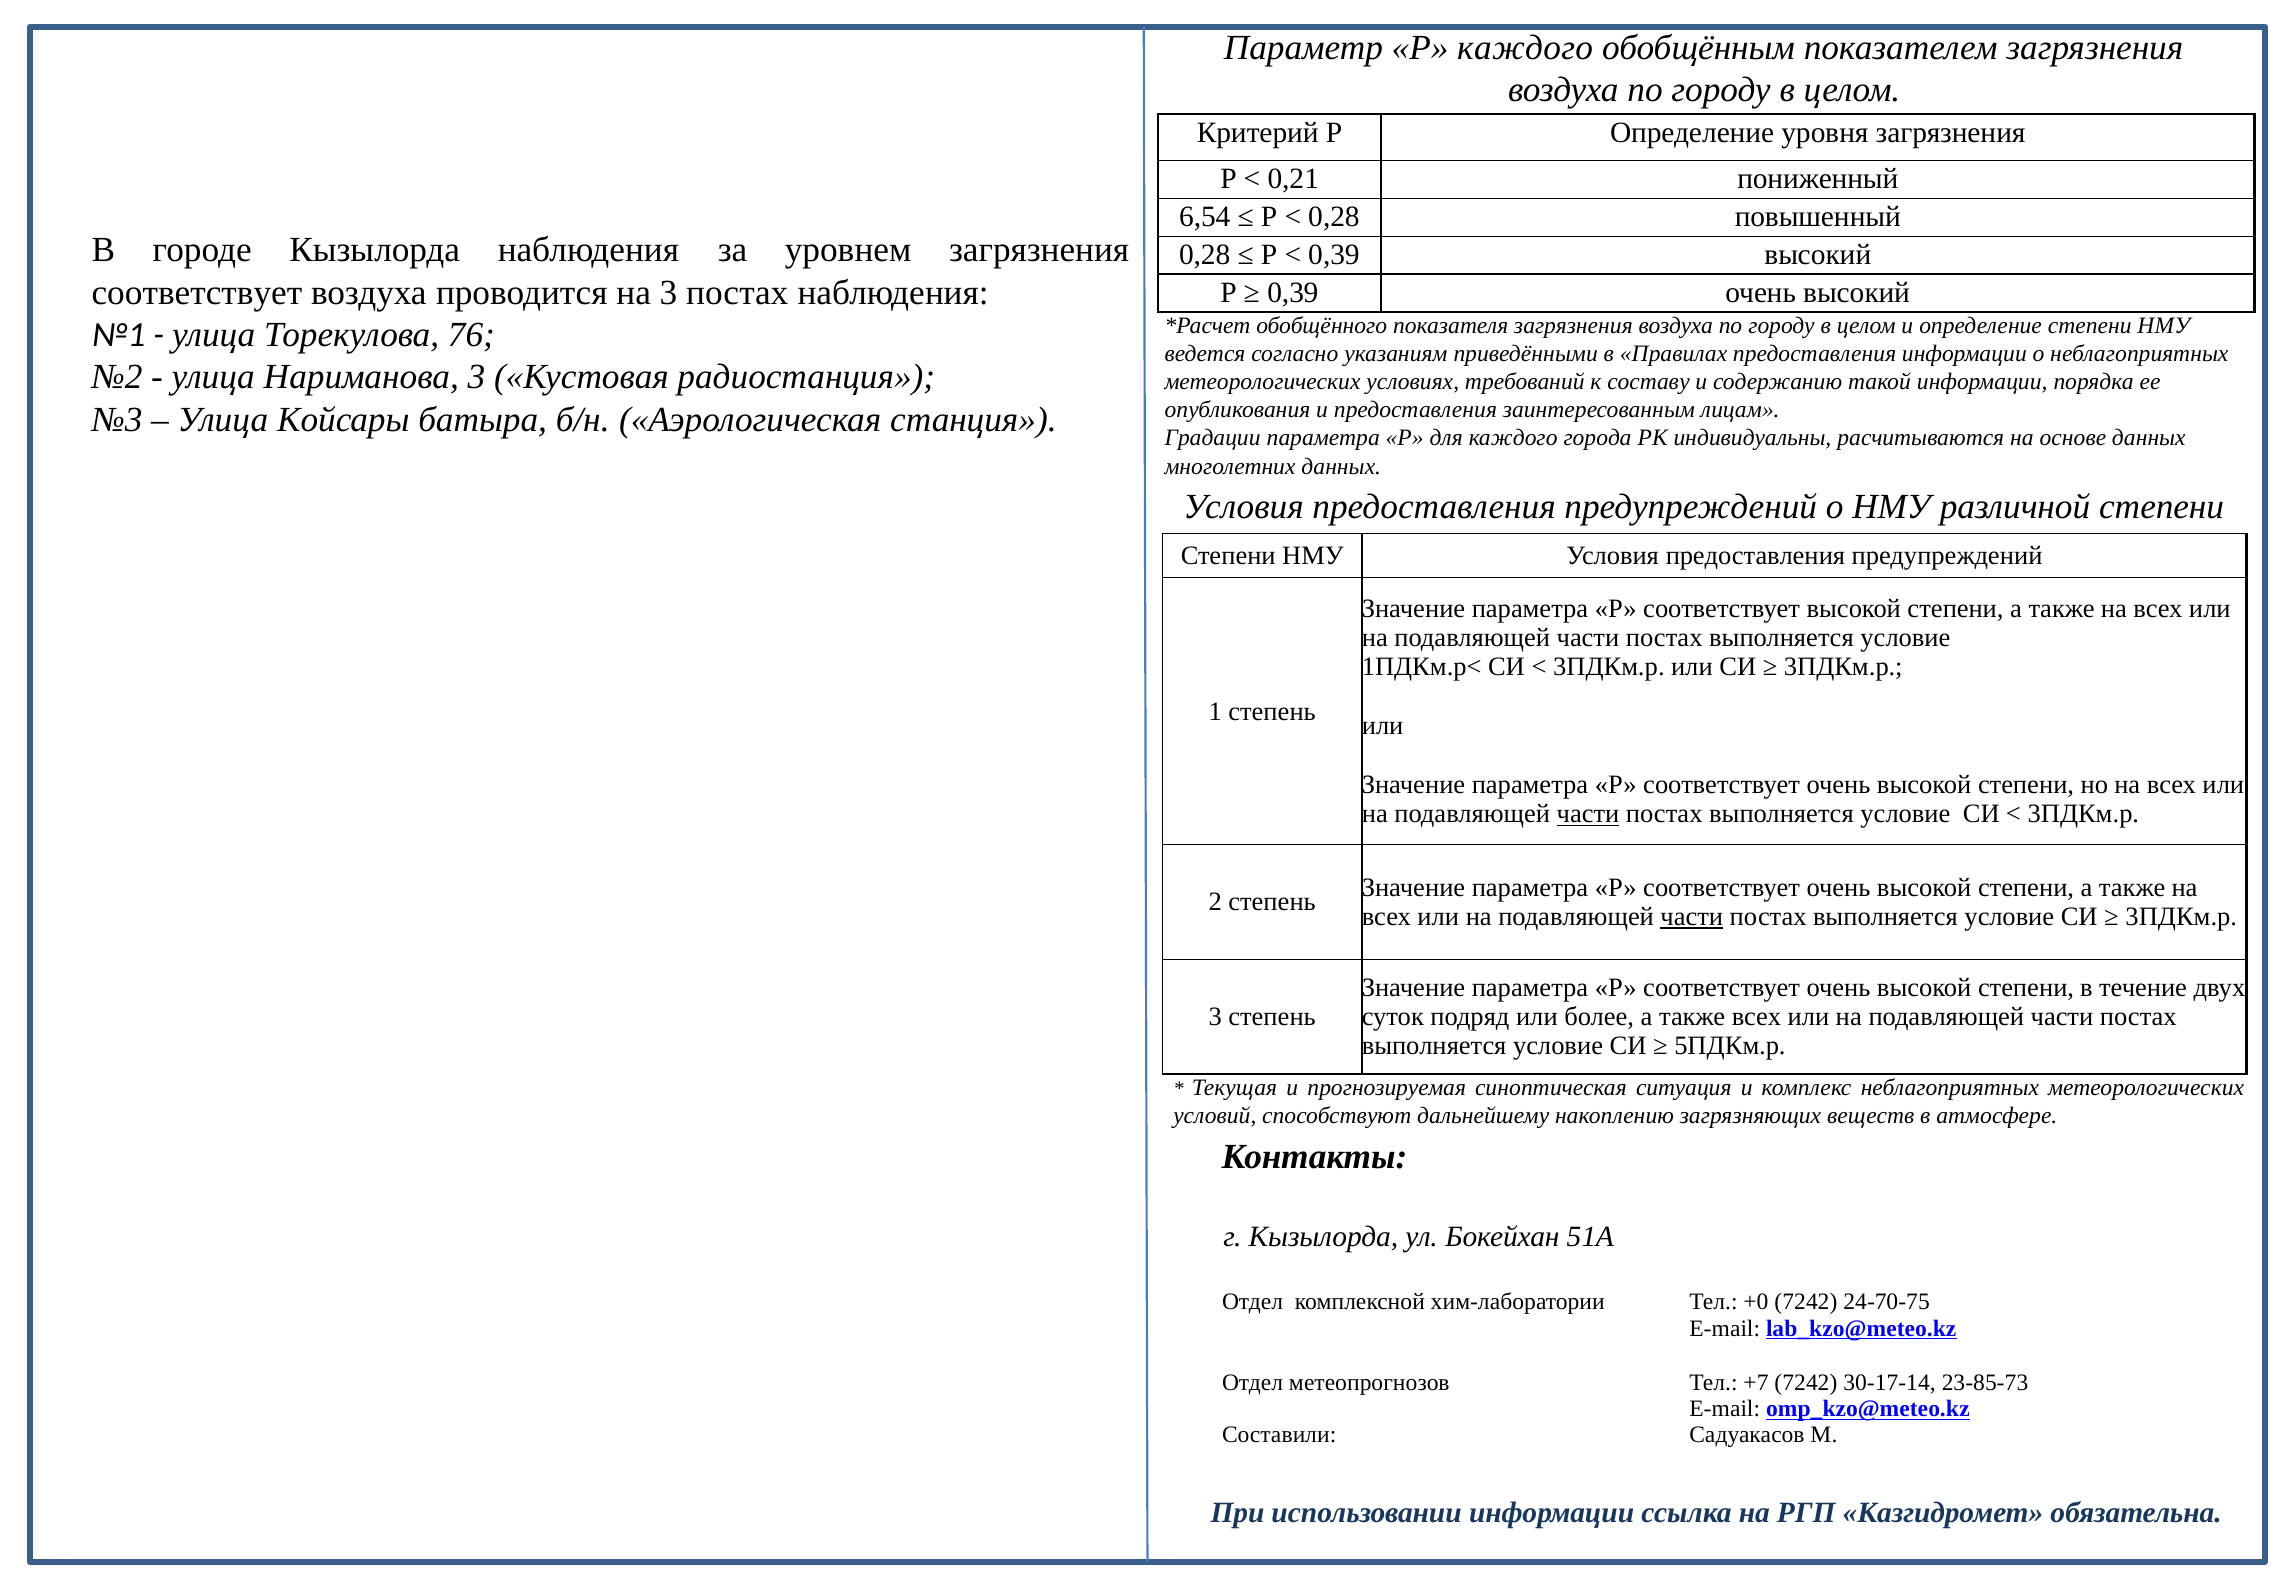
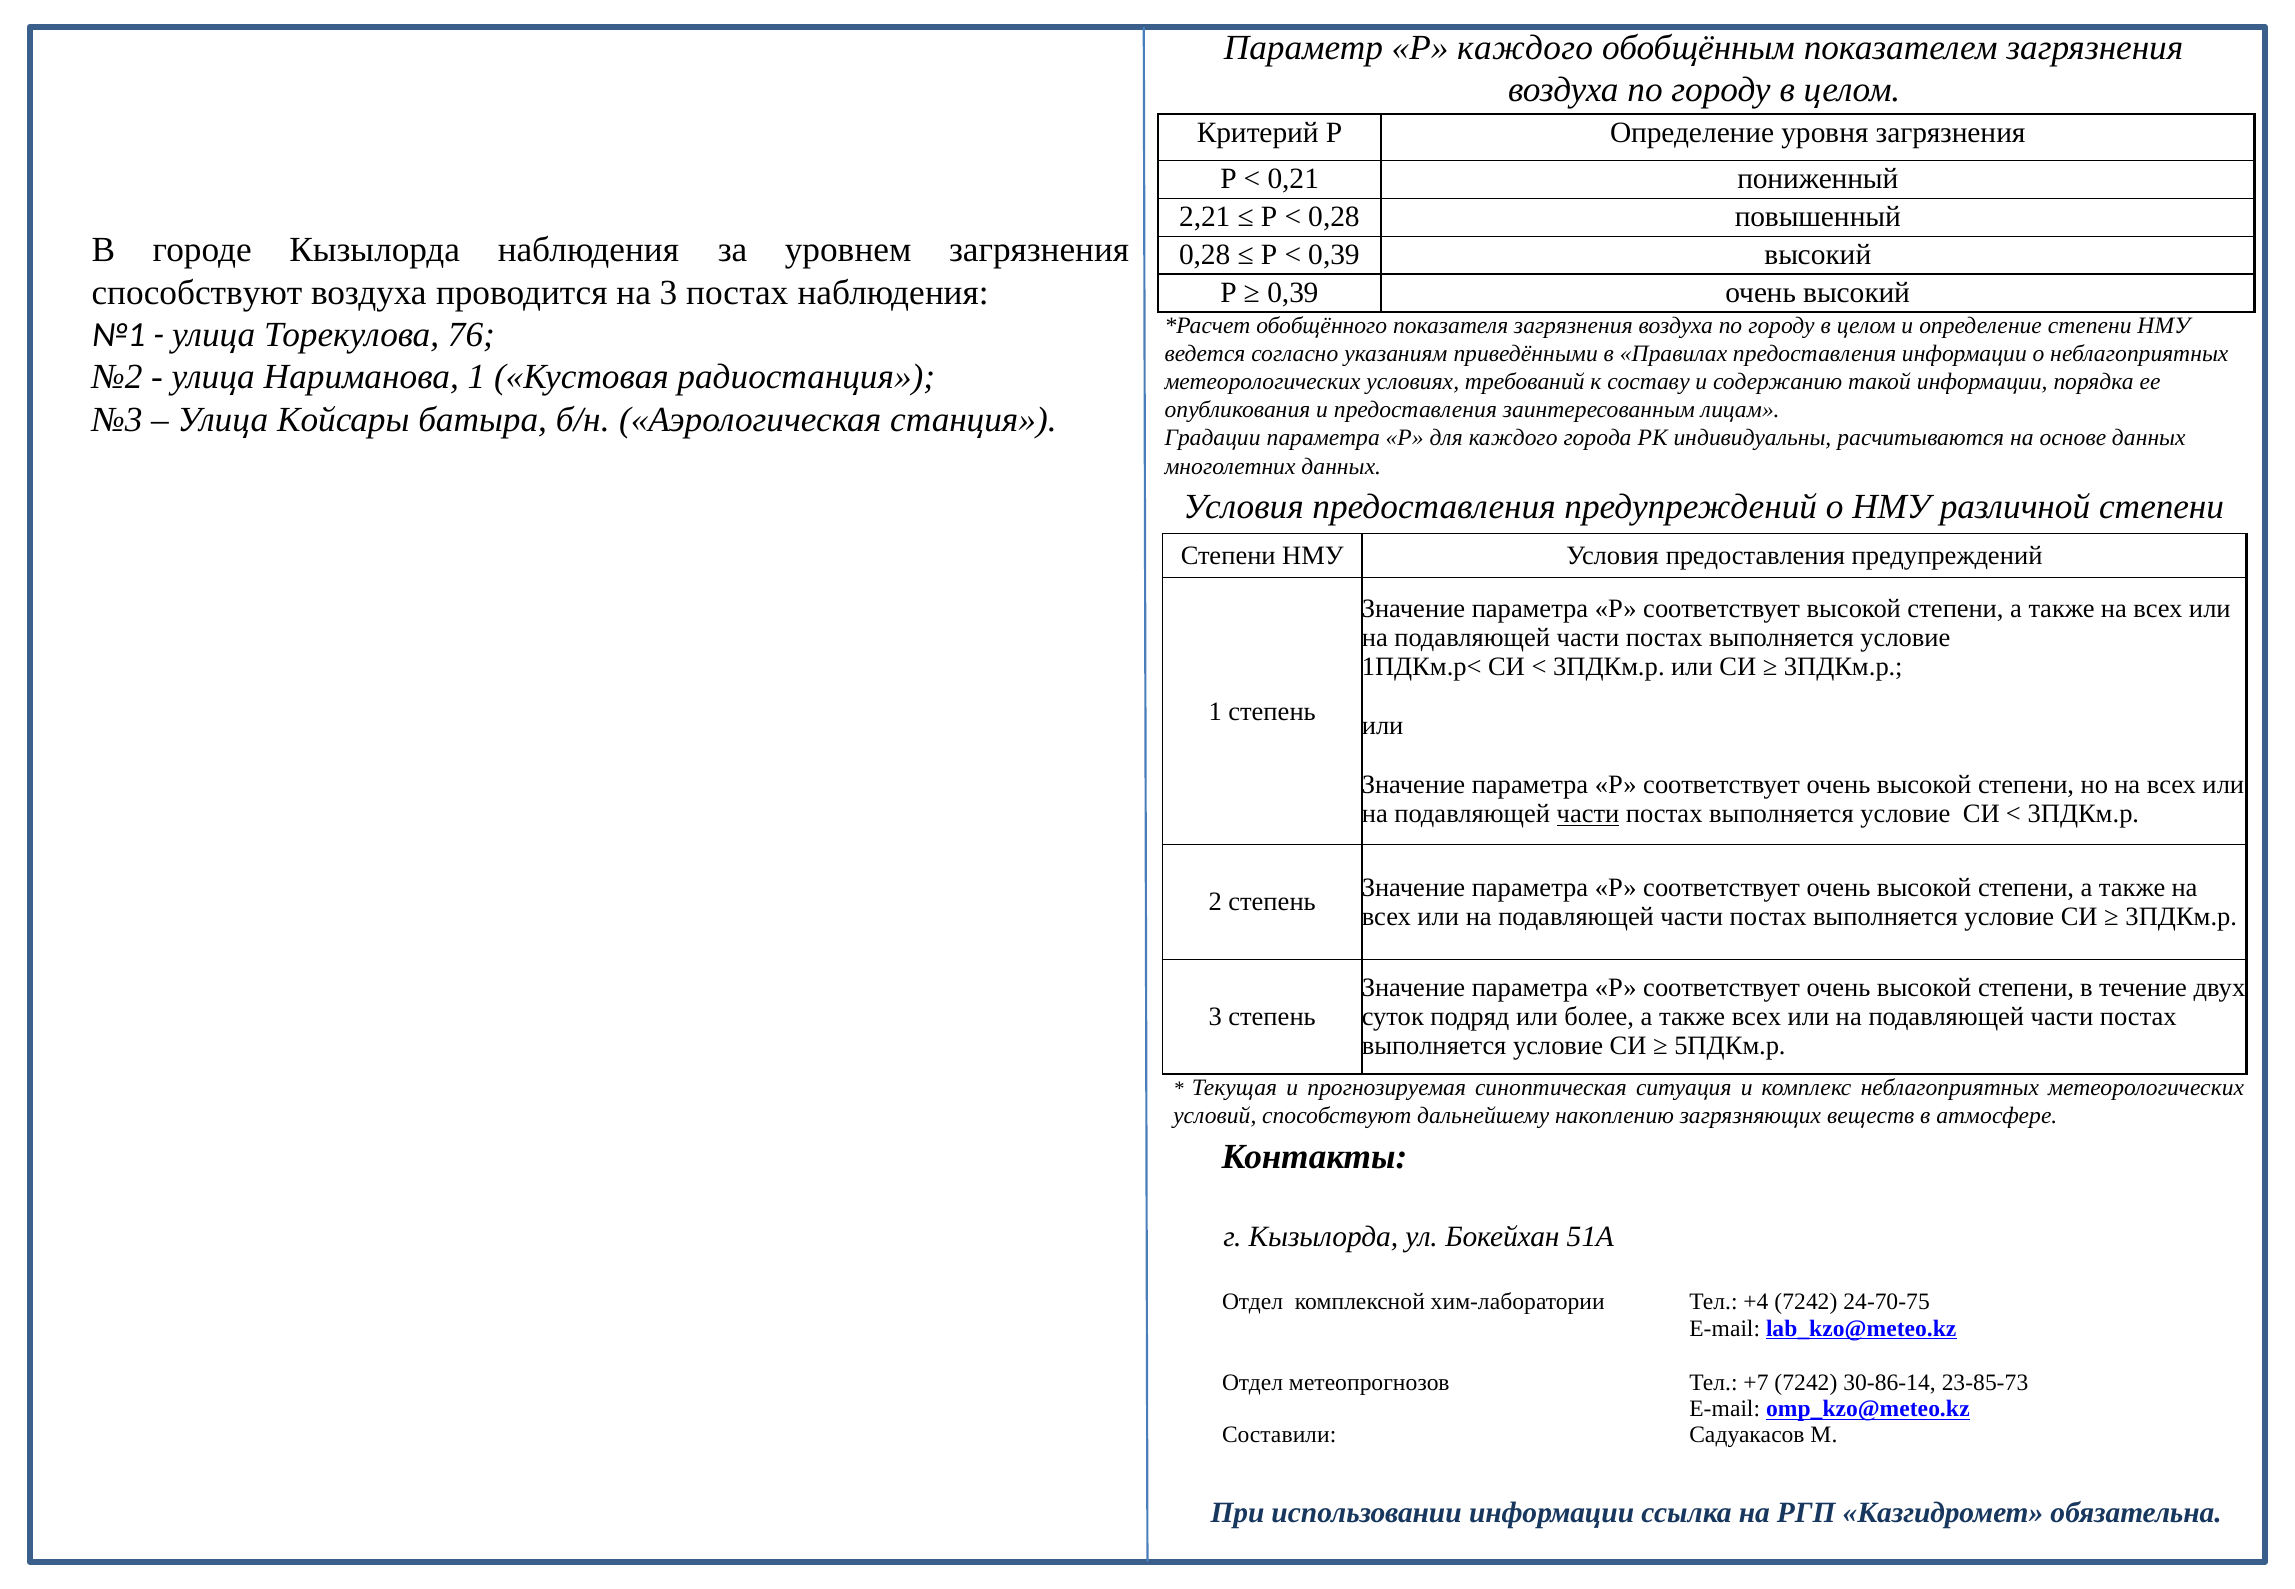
6,54: 6,54 -> 2,21 (1205, 217)
соответствует: соответствует -> способствуют (197, 292)
Нариманова 3: 3 -> 1 (476, 377)
части underline: present -> none (1692, 917)
+0: +0 -> +4 (1756, 1302)
30-17-14: 30-17-14 -> 30-86-14 (1890, 1383)
